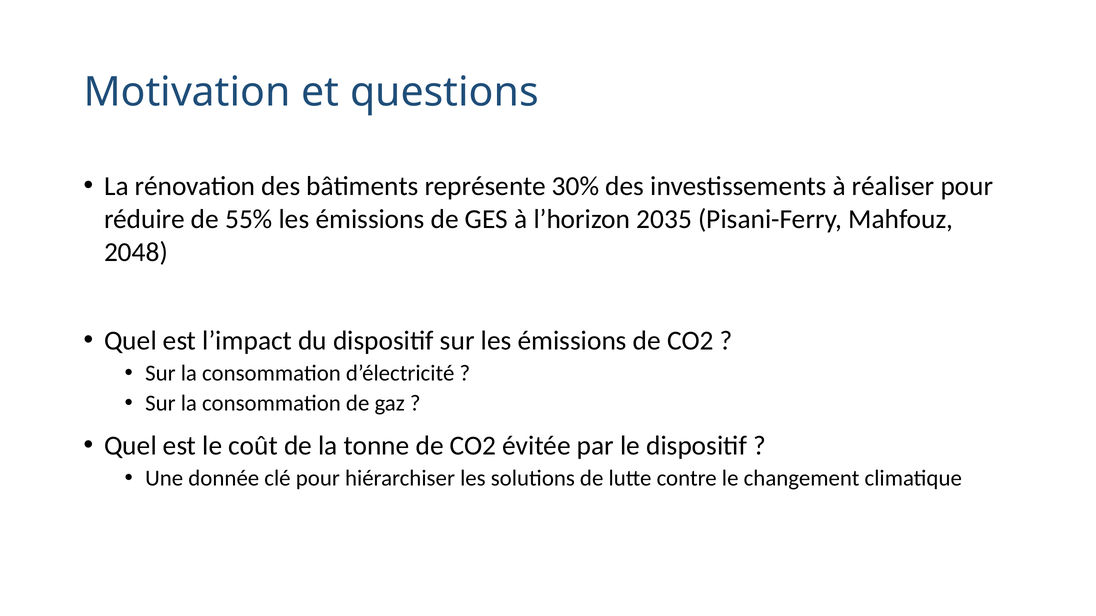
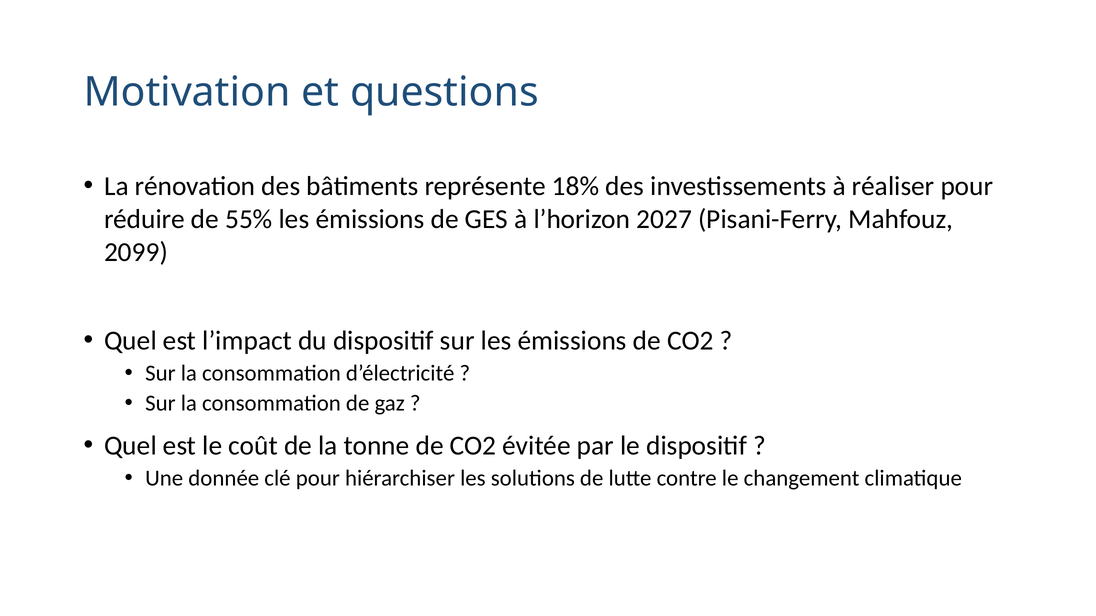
30%: 30% -> 18% (576, 187)
2035: 2035 -> 2027 (664, 219)
2048: 2048 -> 2099 (136, 252)
